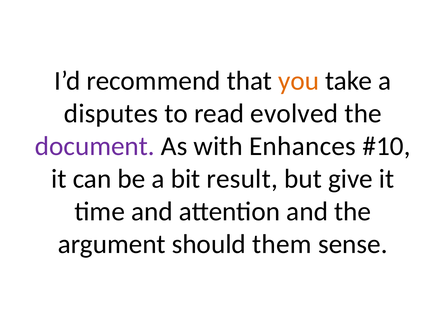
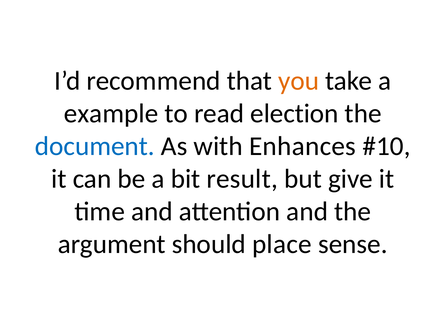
disputes: disputes -> example (111, 114)
evolved: evolved -> election (294, 114)
document colour: purple -> blue (95, 146)
them: them -> place (282, 245)
